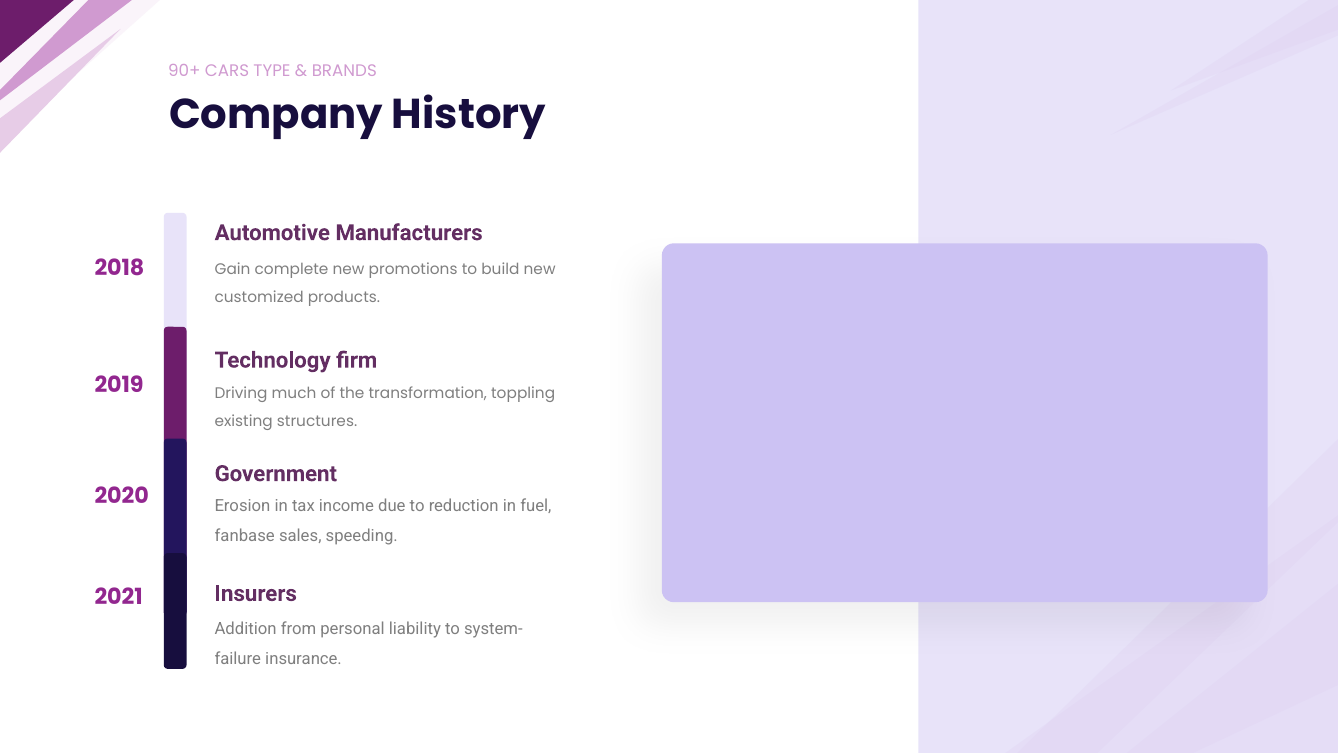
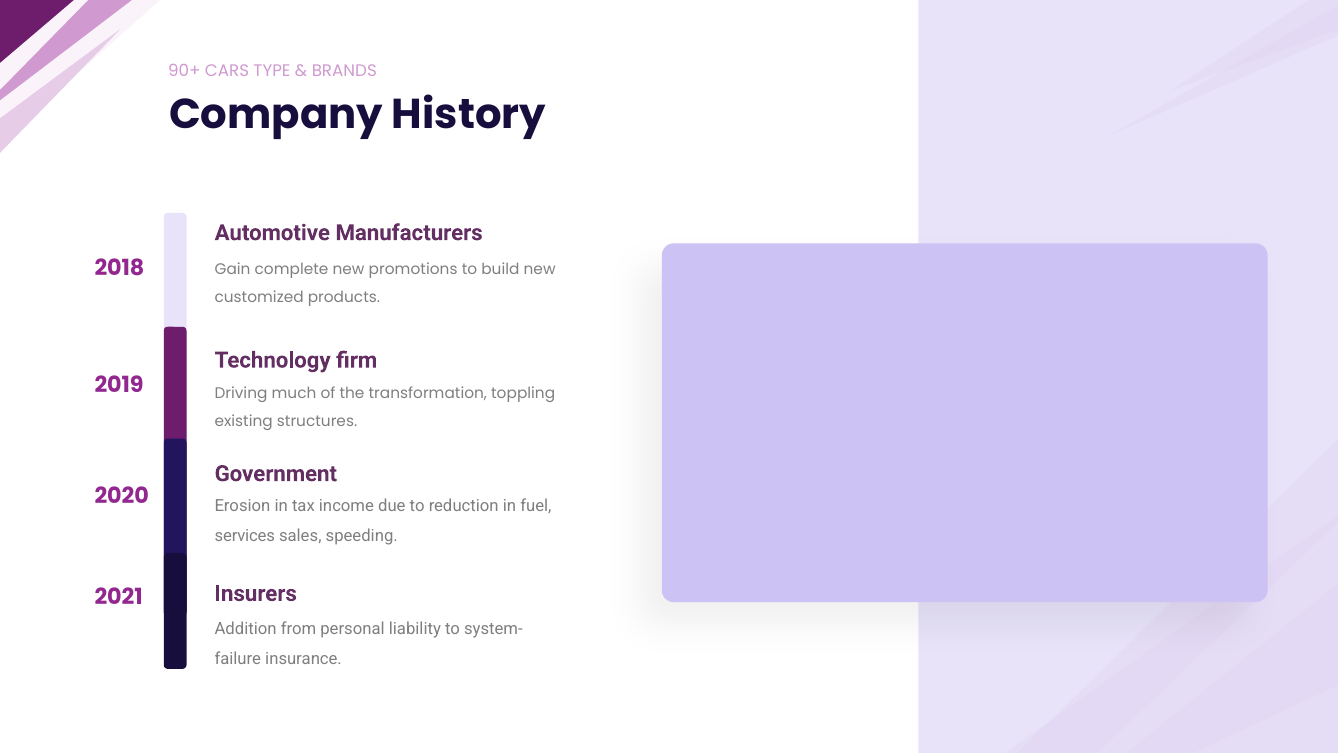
fanbase: fanbase -> services (245, 536)
